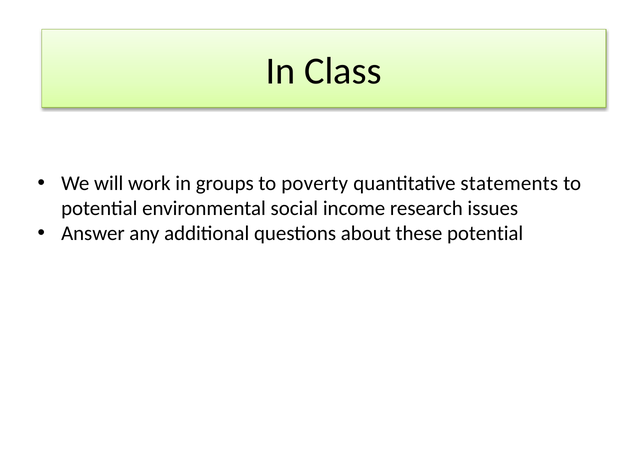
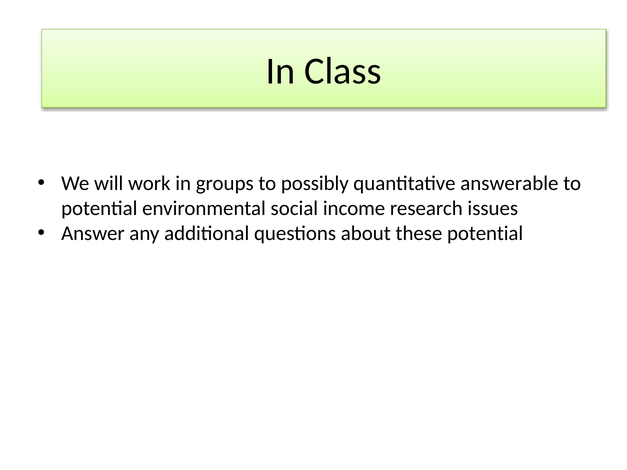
poverty: poverty -> possibly (315, 184)
statements: statements -> answerable (509, 184)
